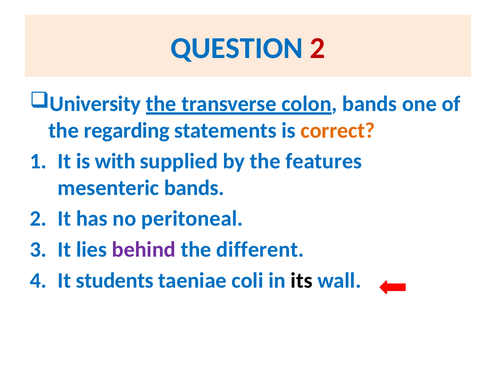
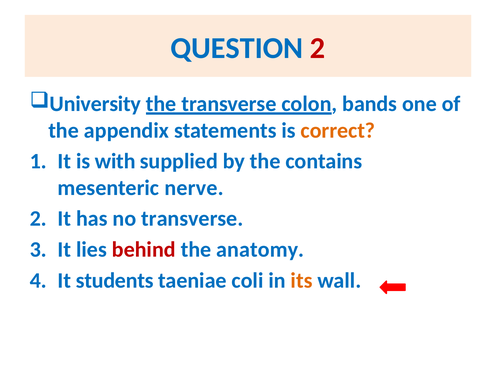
regarding: regarding -> appendix (127, 131)
features: features -> contains (324, 161)
mesenteric bands: bands -> nerve (194, 188)
no peritoneal: peritoneal -> transverse (192, 219)
behind colour: purple -> red (144, 250)
different: different -> anatomy (260, 250)
its colour: black -> orange (302, 280)
